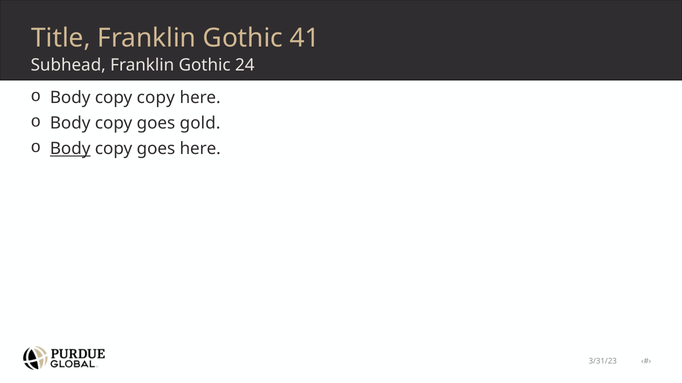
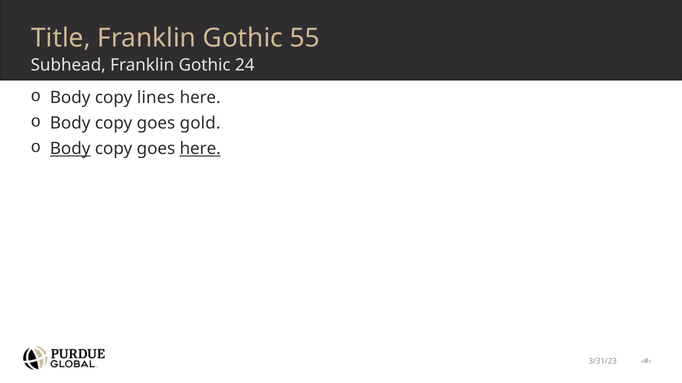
41: 41 -> 55 (305, 38)
copy copy: copy -> lines (156, 98)
here underline: none -> present (200, 149)
